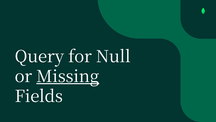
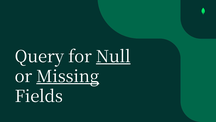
Null underline: none -> present (113, 56)
